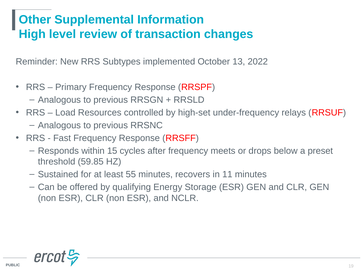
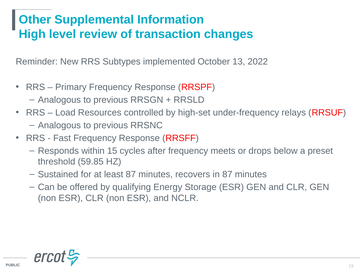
least 55: 55 -> 87 (131, 174)
in 11: 11 -> 87 (227, 174)
